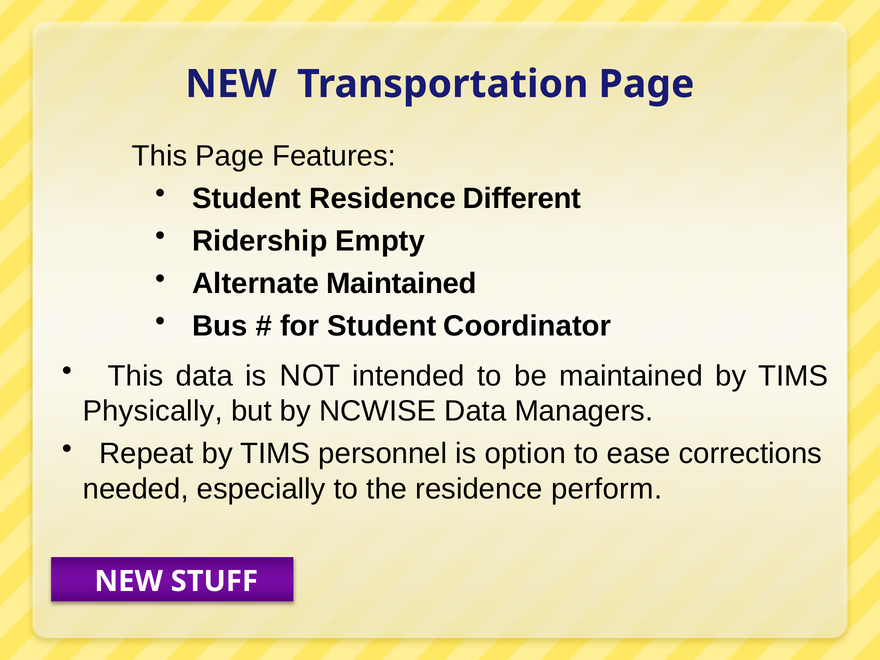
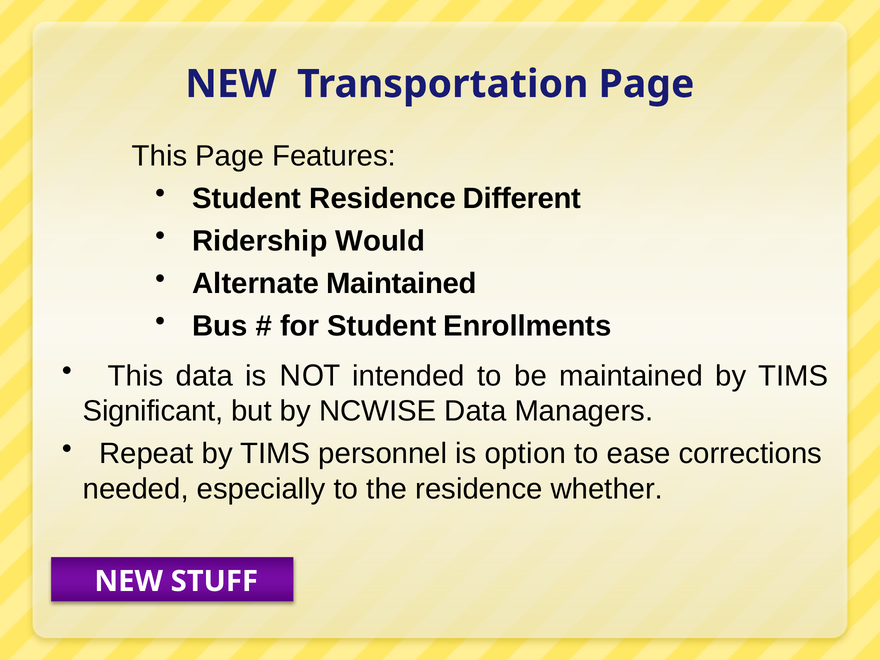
Empty: Empty -> Would (380, 241)
Coordinator: Coordinator -> Enrollments (527, 326)
Physically: Physically -> Significant (153, 411)
perform: perform -> whether (607, 489)
